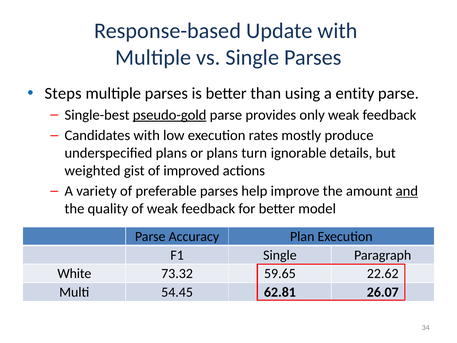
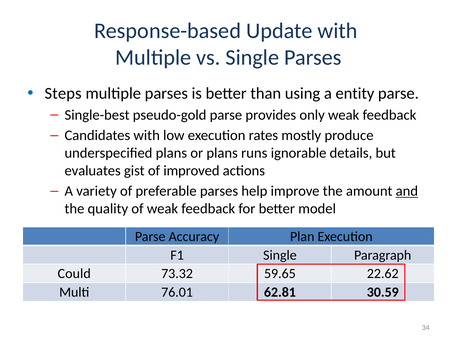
pseudo-gold underline: present -> none (170, 115)
turn: turn -> runs (254, 153)
weighted: weighted -> evaluates (93, 170)
White: White -> Could (74, 274)
54.45: 54.45 -> 76.01 (177, 292)
26.07: 26.07 -> 30.59 (383, 292)
